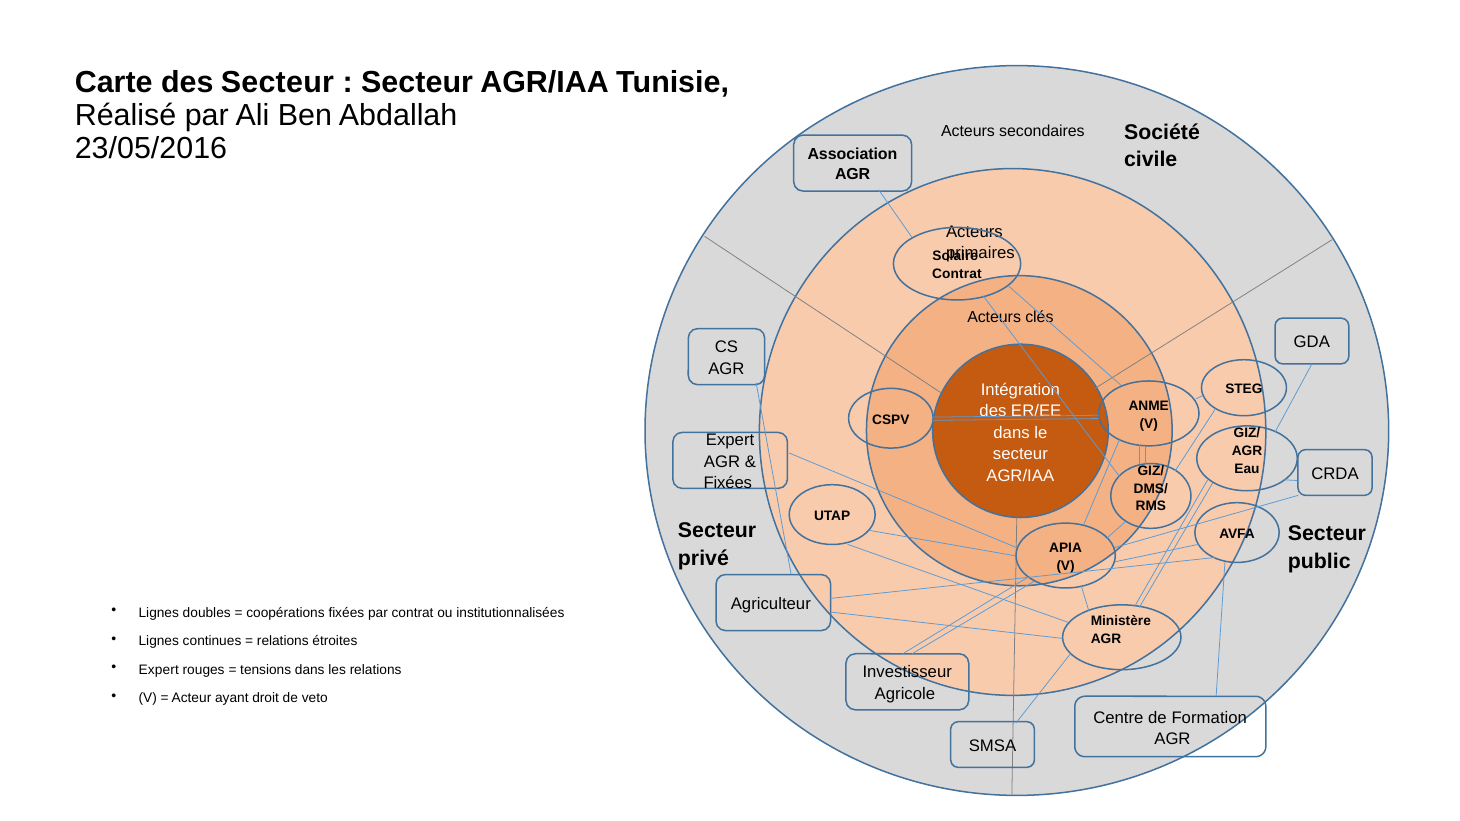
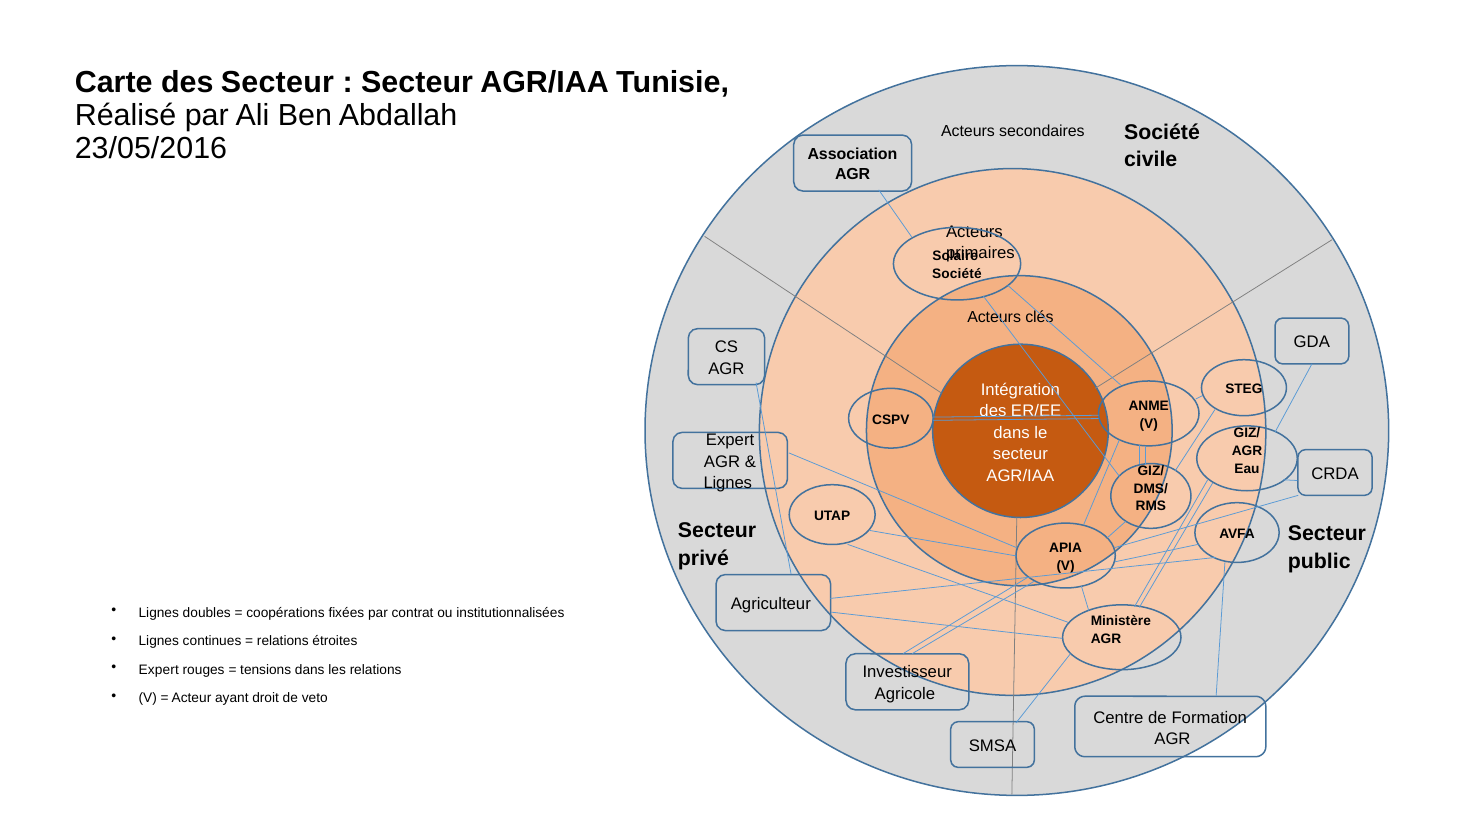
Contrat: Contrat -> Société (957, 274)
Fixées: Fixées -> Lignes (728, 483)
